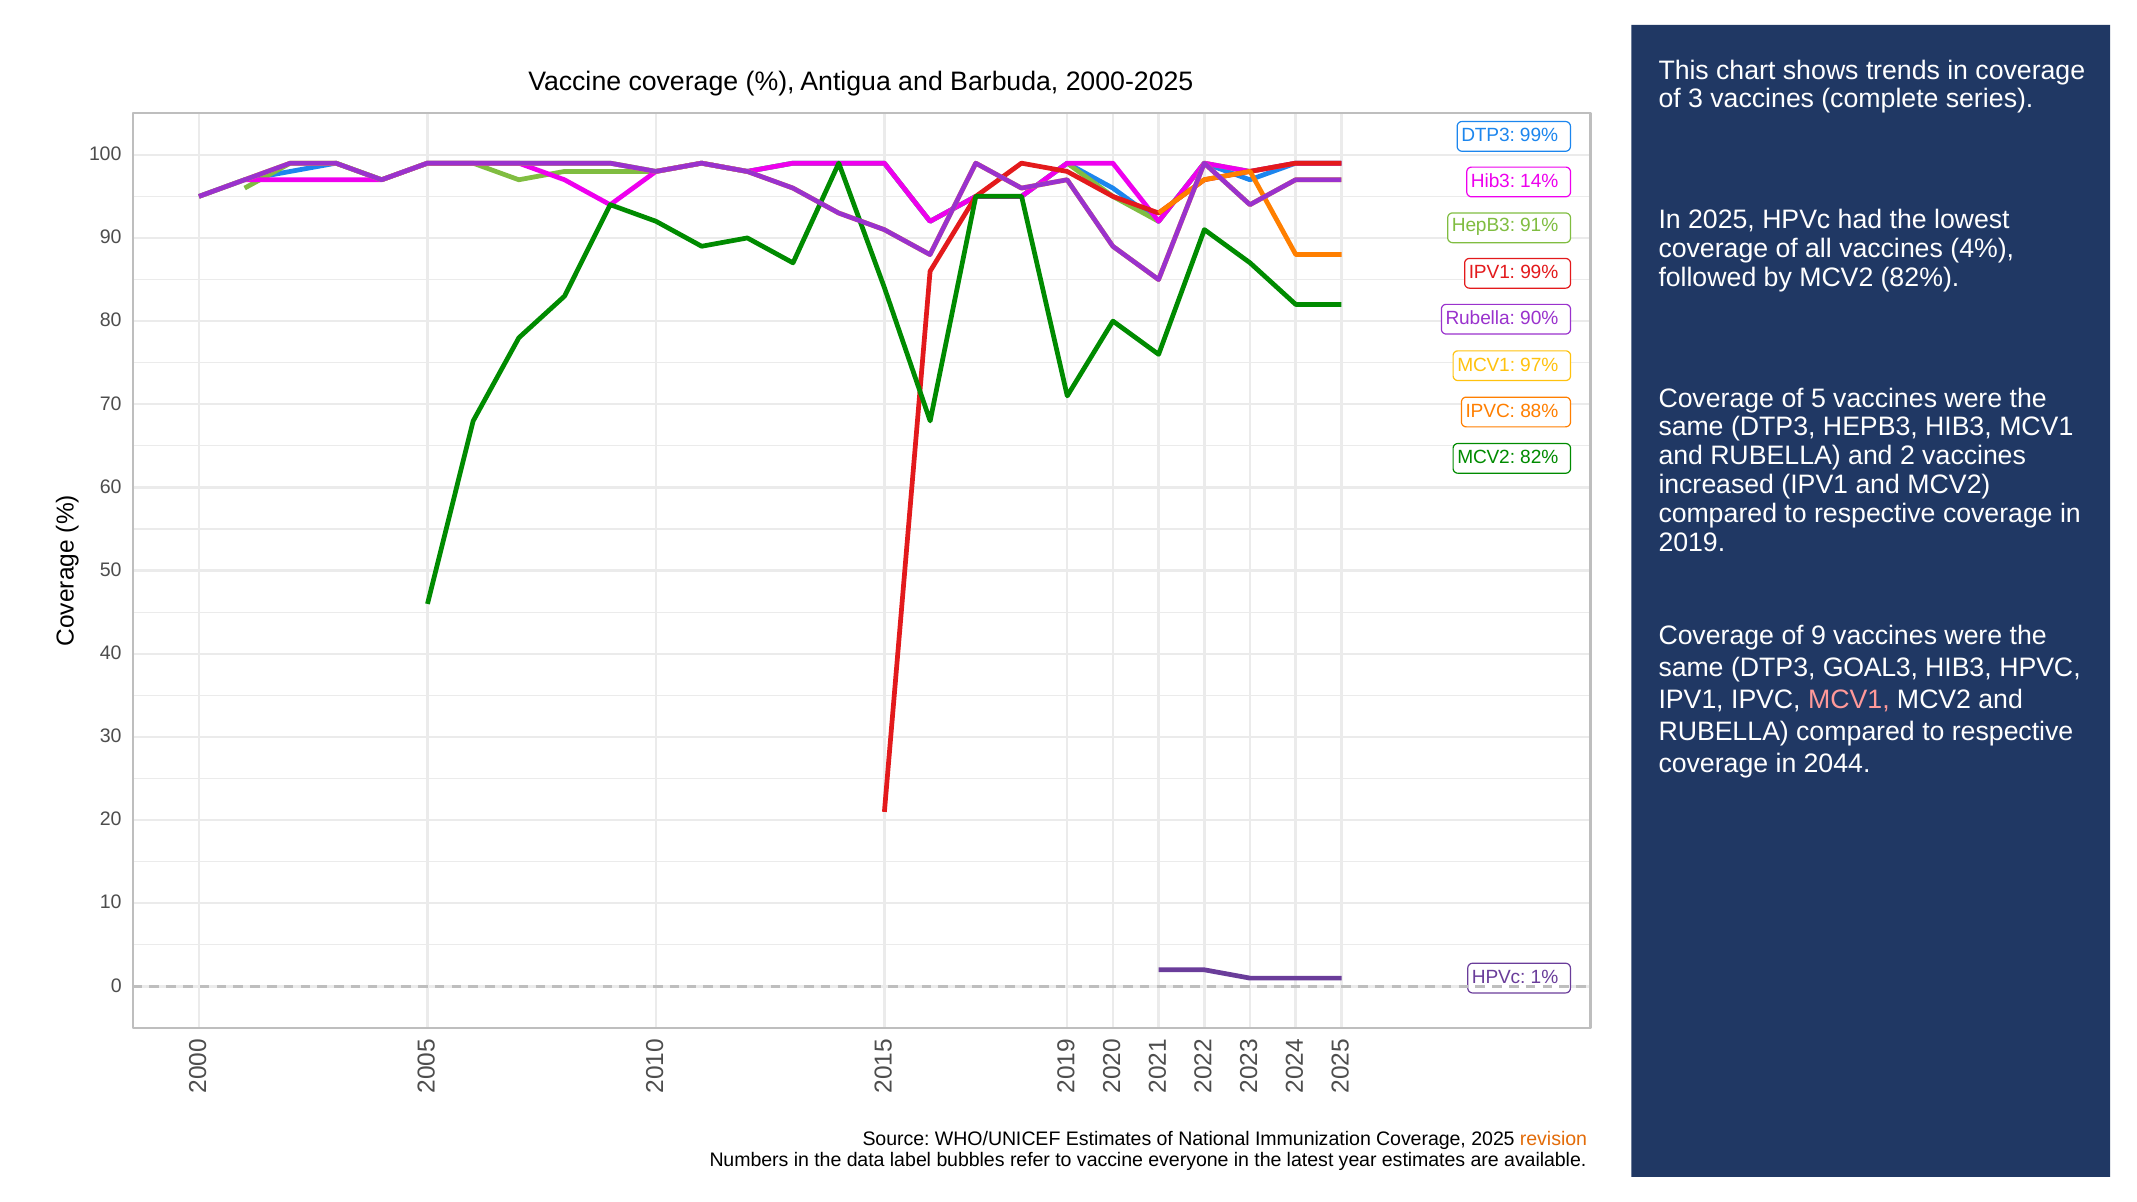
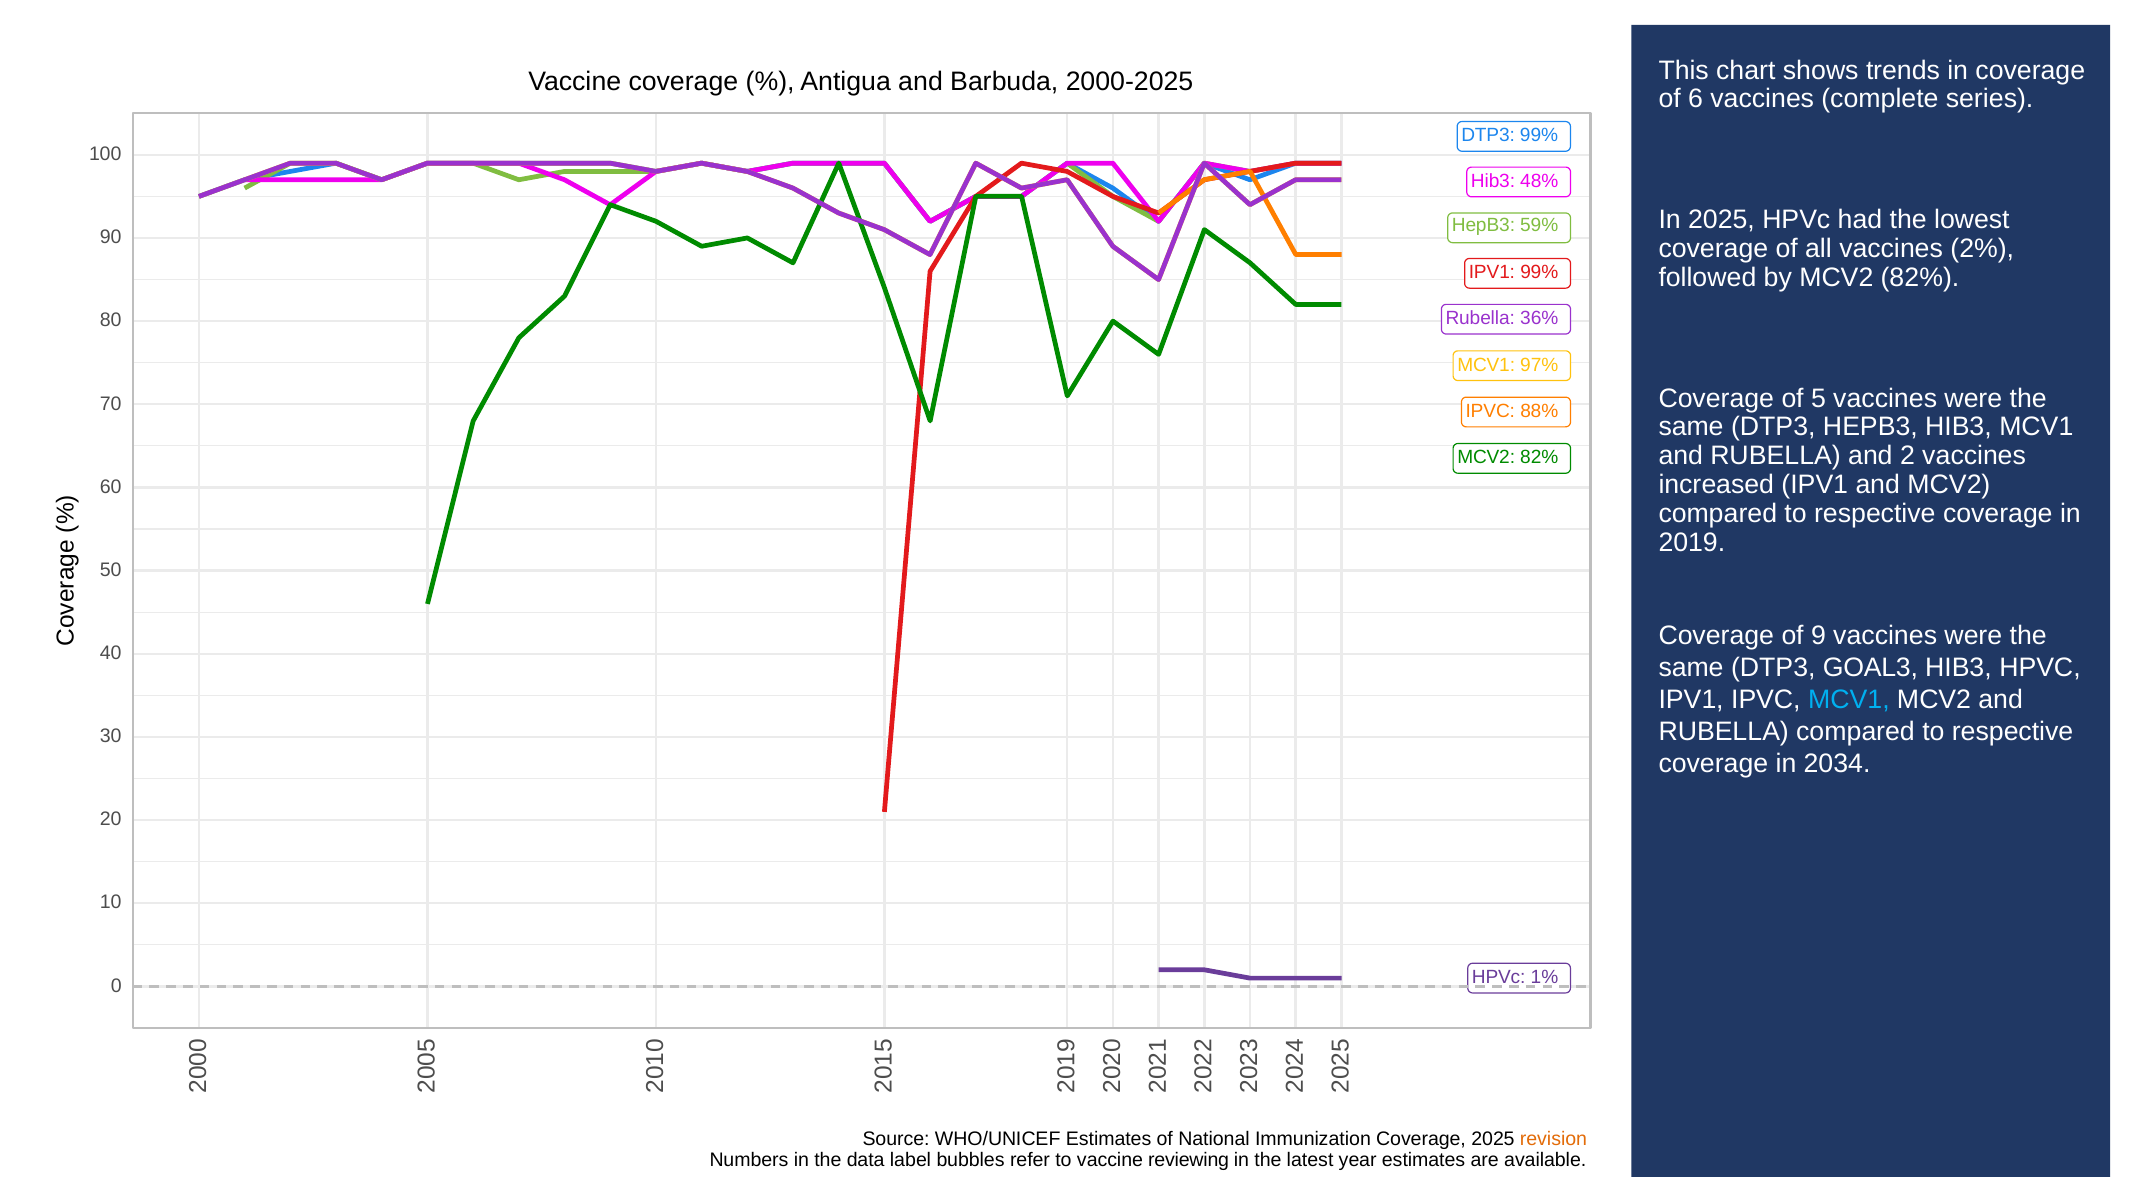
of 3: 3 -> 6 (1696, 99)
14%: 14% -> 48% (1539, 181)
91%: 91% -> 59% (1539, 225)
4%: 4% -> 2% (1982, 249)
90%: 90% -> 36% (1539, 318)
MCV1 colour: pink -> light blue (1849, 699)
2044: 2044 -> 2034 (1837, 764)
everyone: everyone -> reviewing (1189, 1160)
